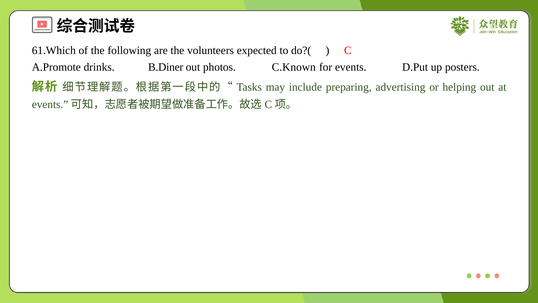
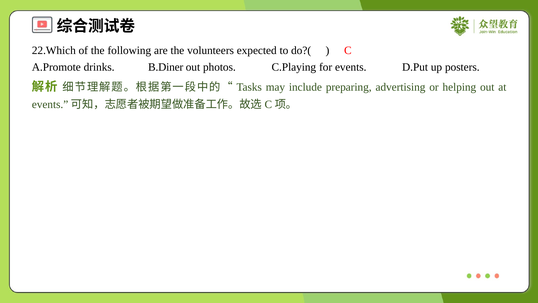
61.Which: 61.Which -> 22.Which (54, 50)
C.Known: C.Known -> C.Playing (294, 67)
